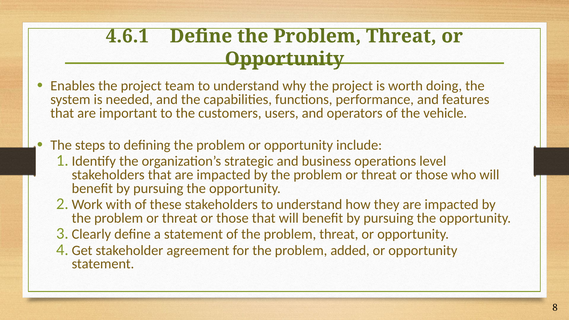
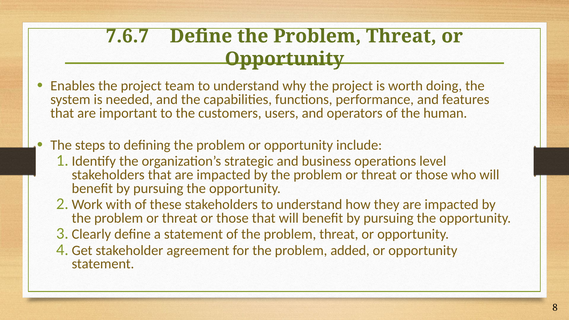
4.6.1: 4.6.1 -> 7.6.7 (127, 36)
vehicle: vehicle -> human (445, 113)
